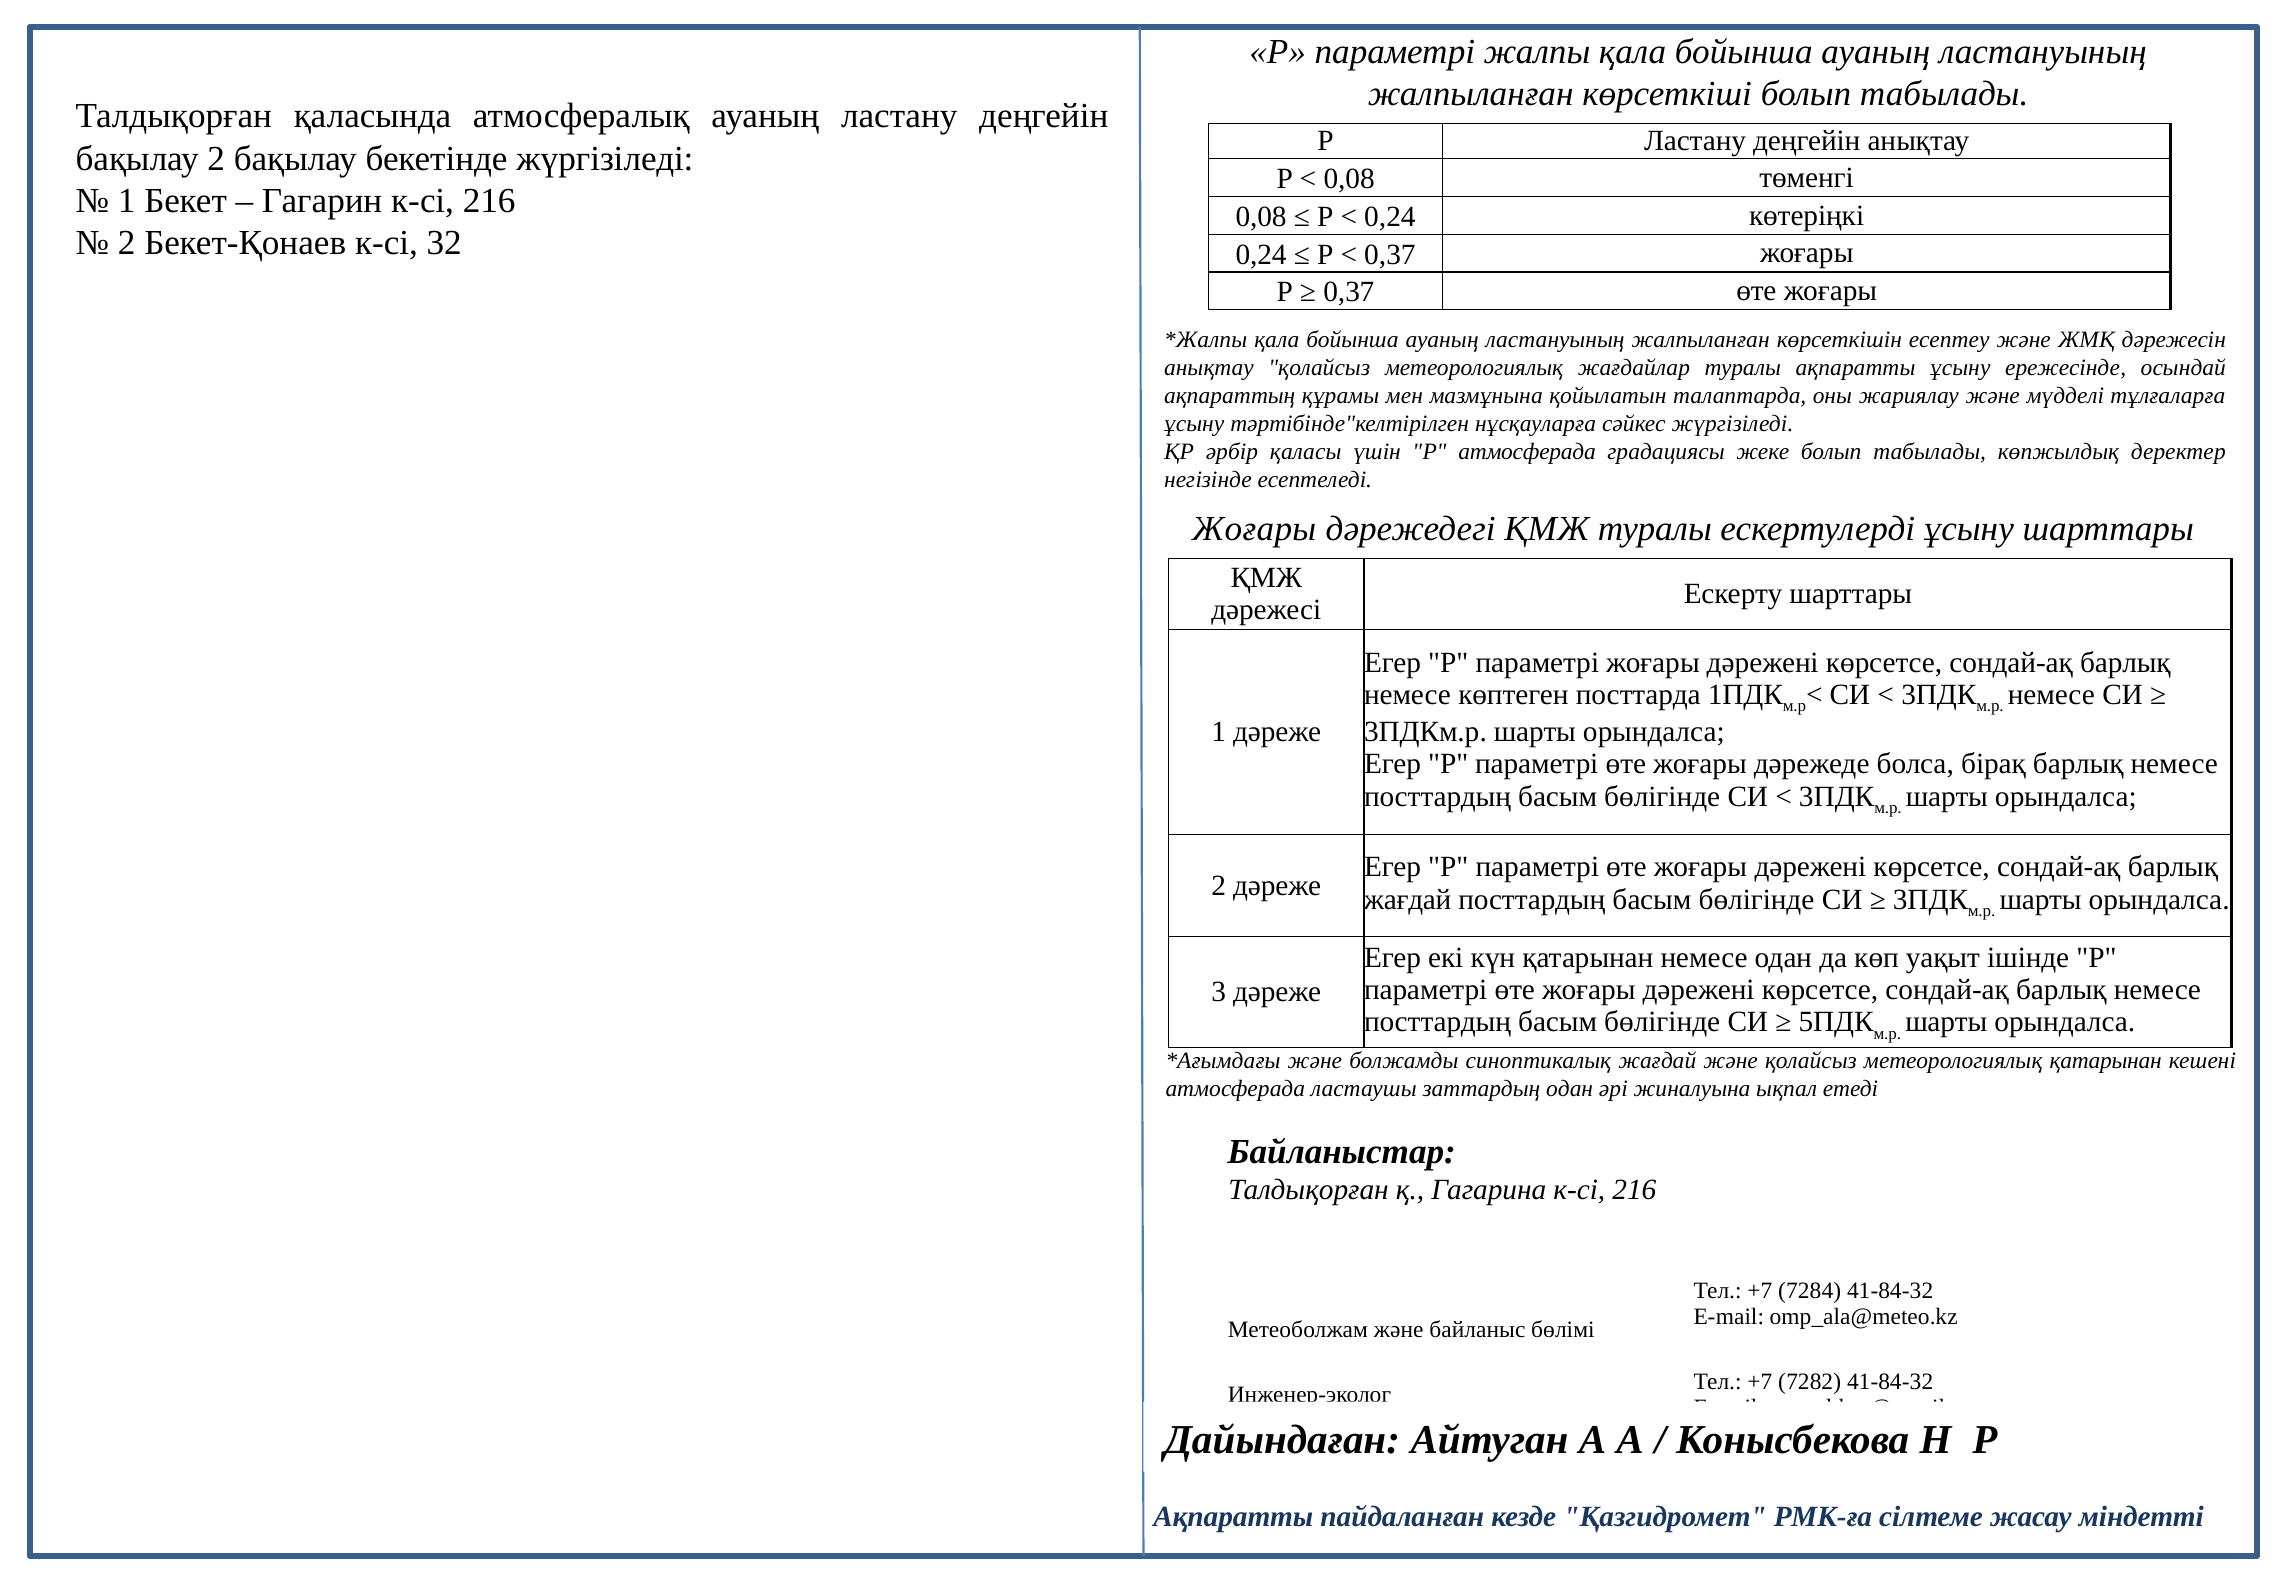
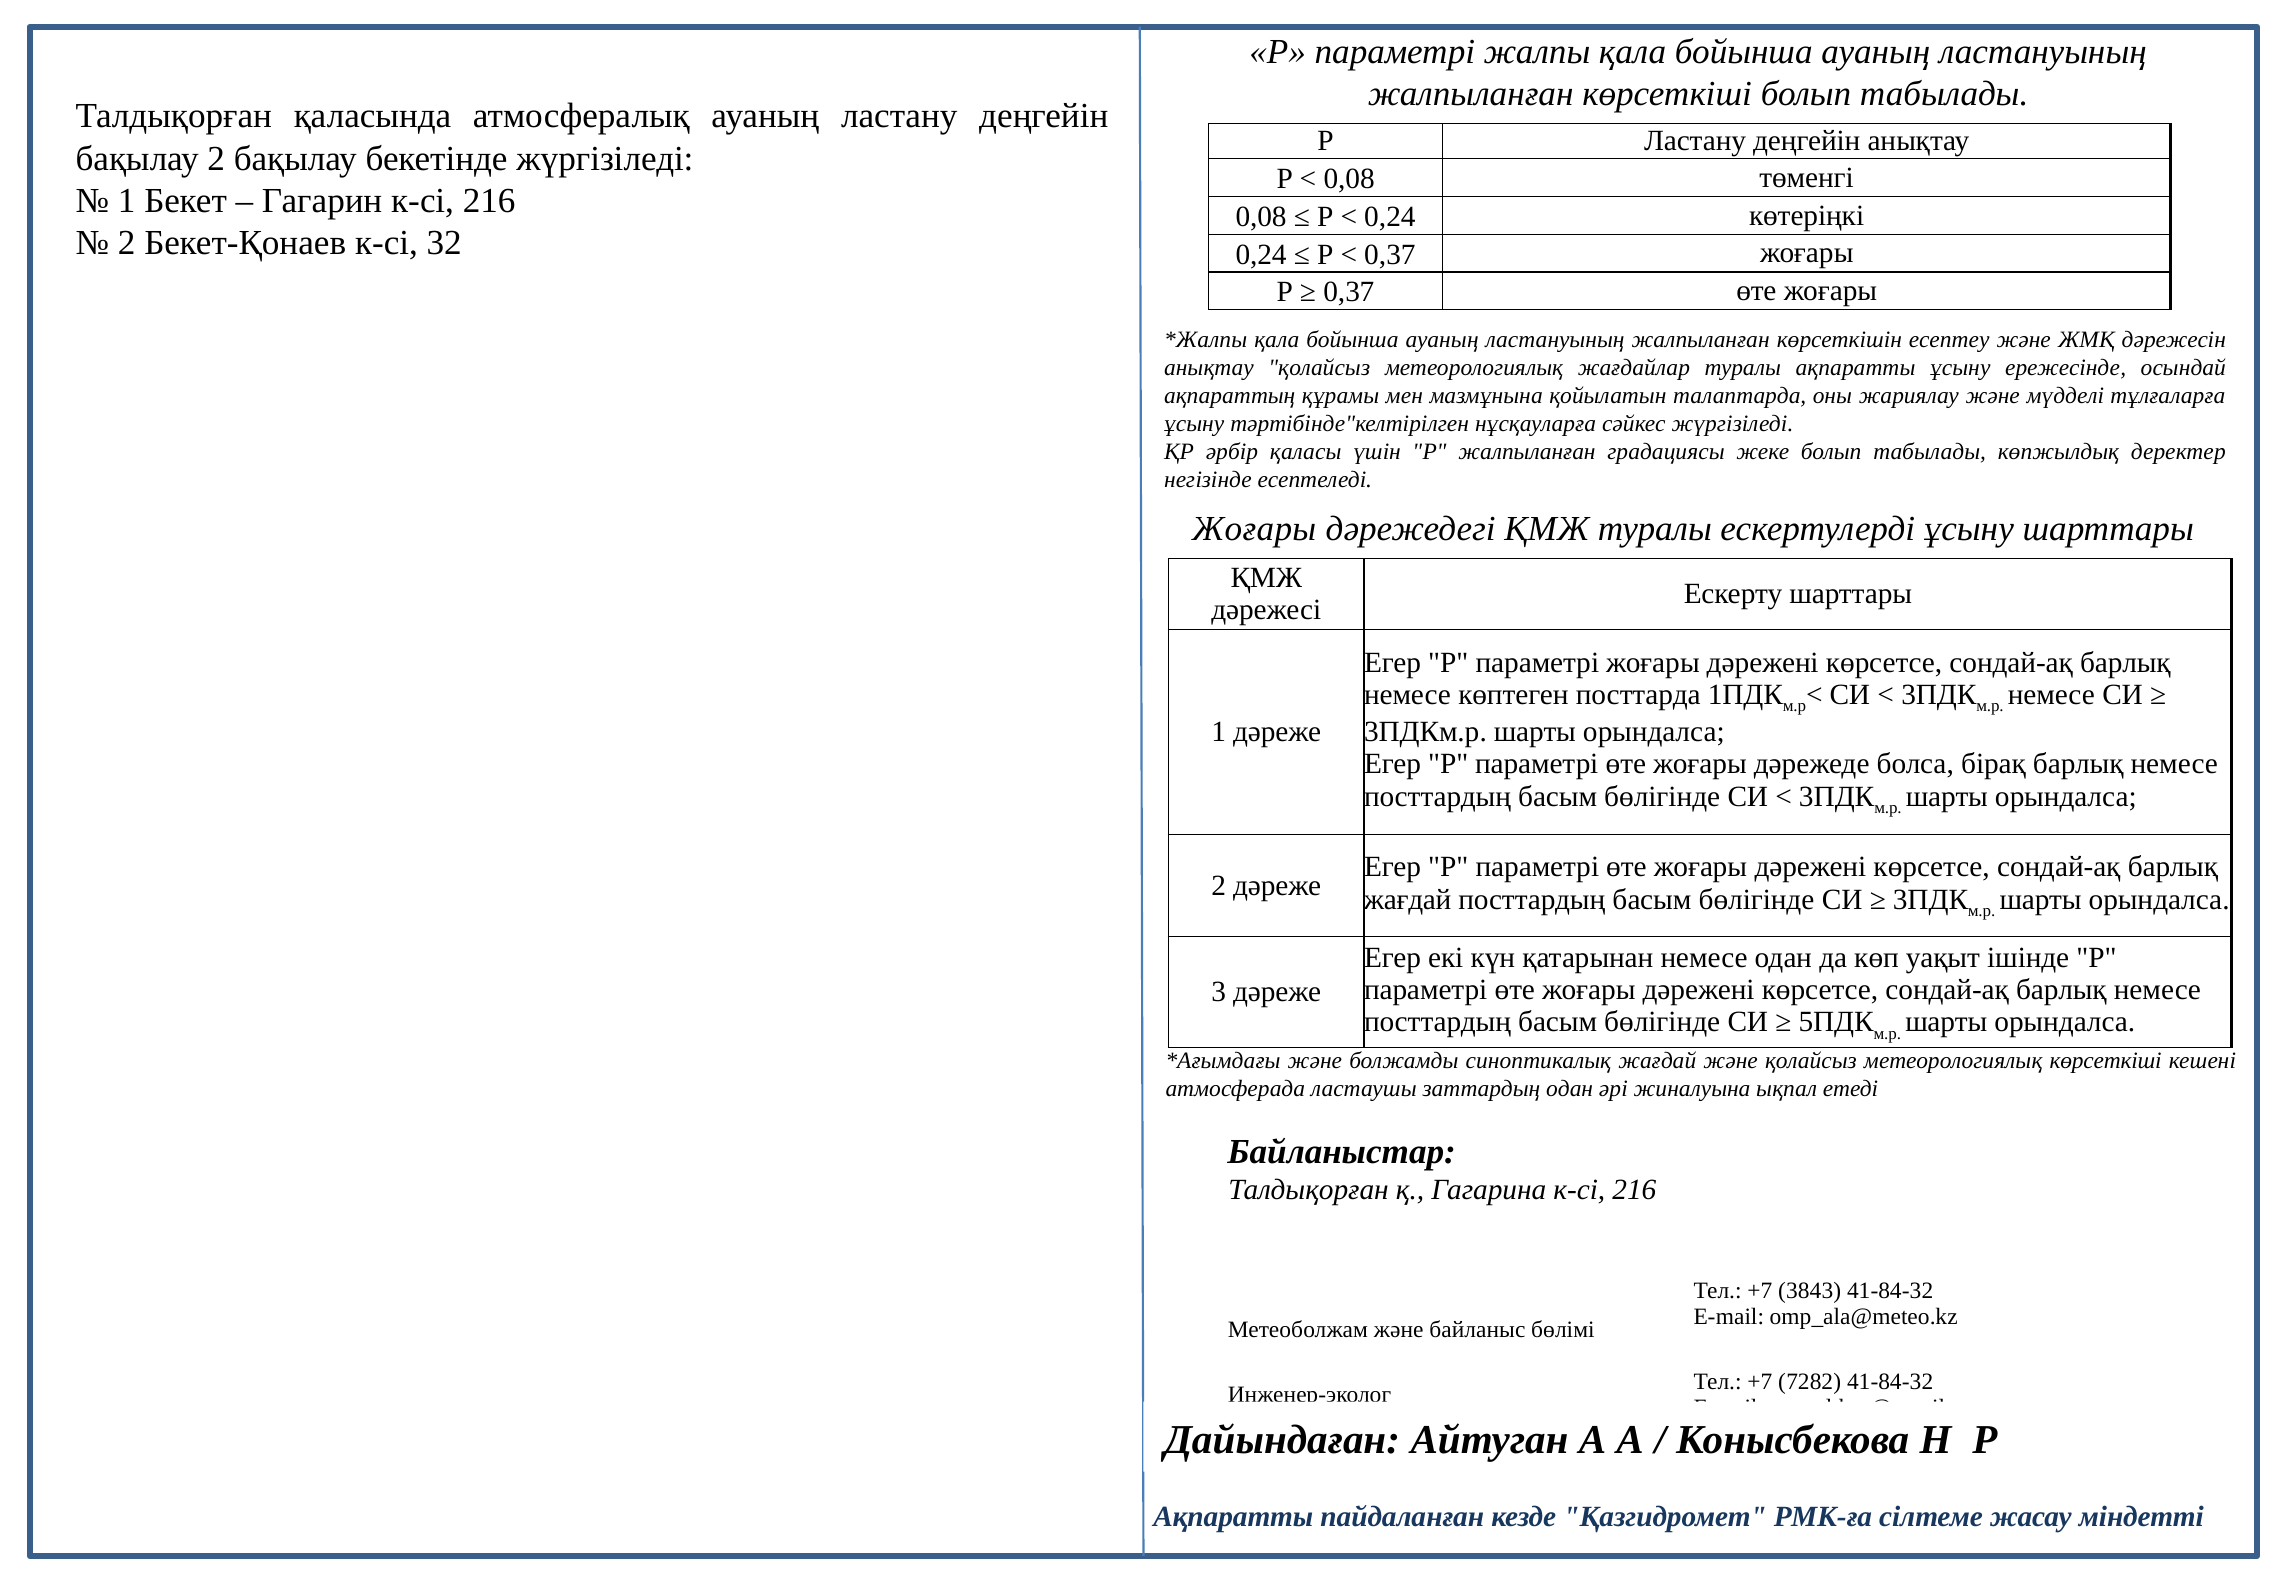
Р атмосферада: атмосферада -> жалпыланған (1527, 452)
метеорологиялық қатарынан: қатарынан -> көрсеткіші (2106, 1061)
7284: 7284 -> 3843 (1810, 1291)
